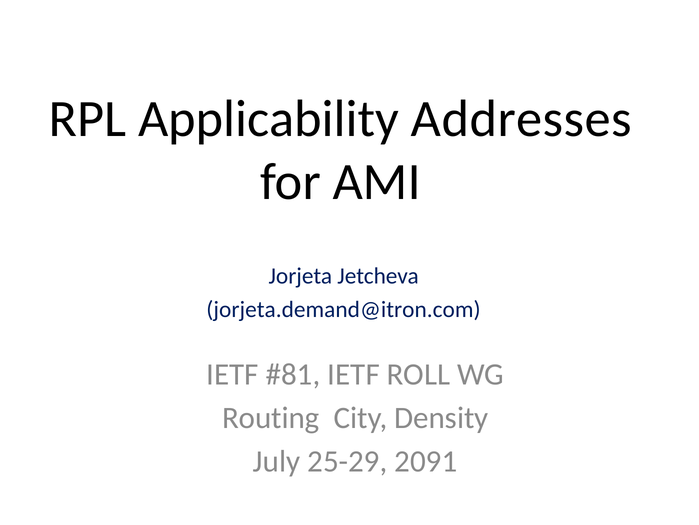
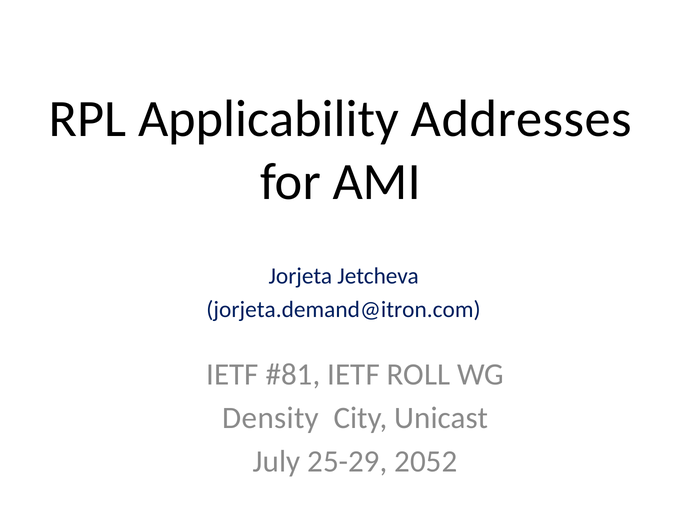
Routing: Routing -> Density (271, 417)
Density: Density -> Unicast (441, 417)
2091: 2091 -> 2052 (426, 461)
